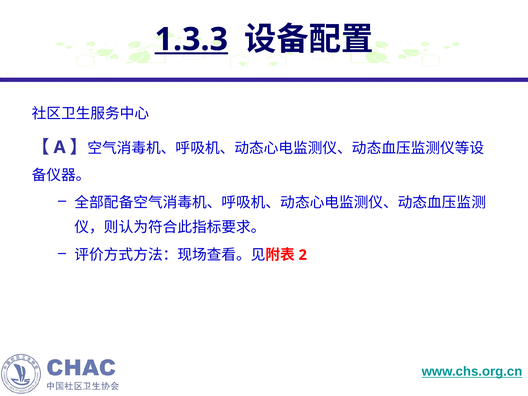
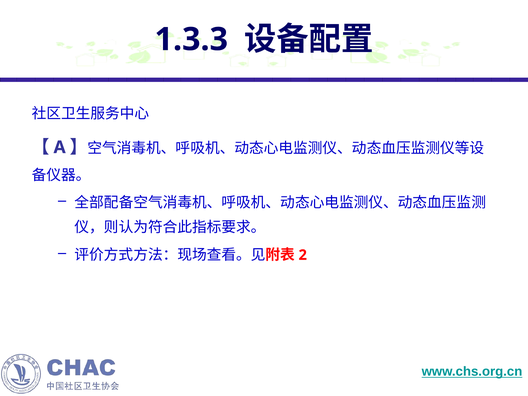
1.3.3 underline: present -> none (191, 39)
